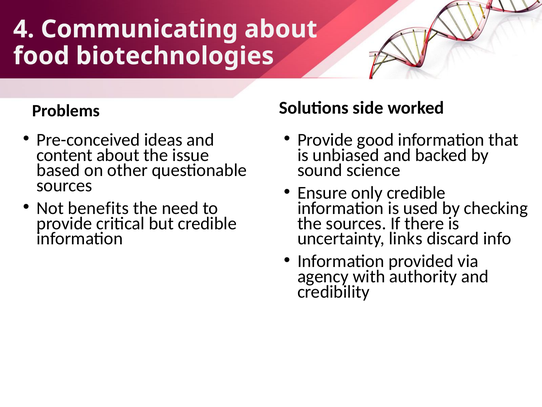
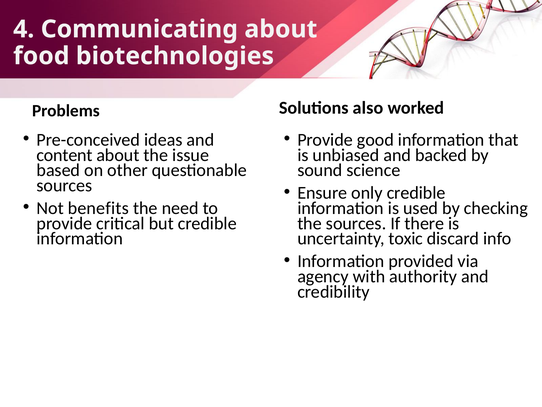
side: side -> also (368, 108)
links: links -> toxic (406, 238)
